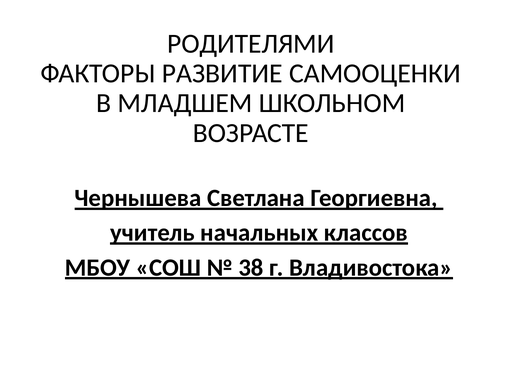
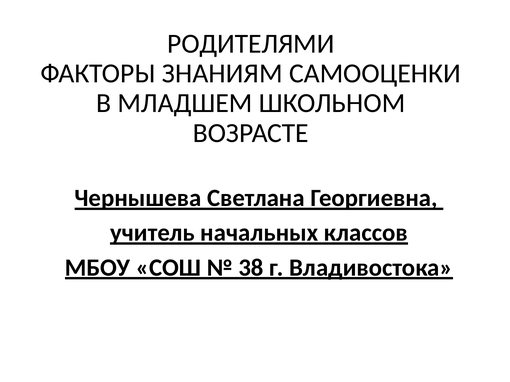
РАЗВИТИЕ: РАЗВИТИЕ -> ЗНАНИЯМ (222, 73)
